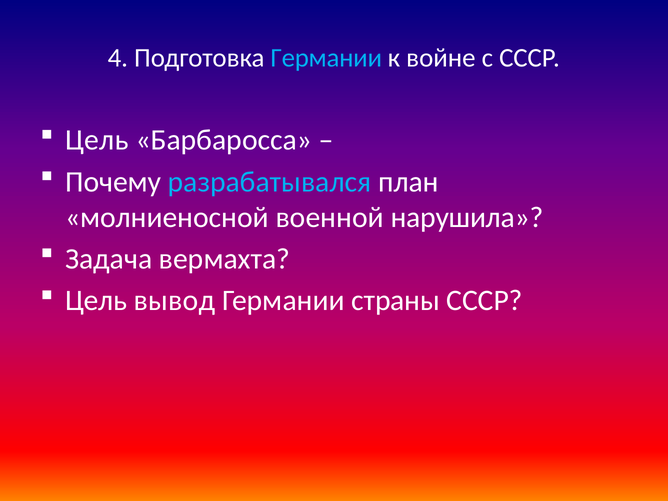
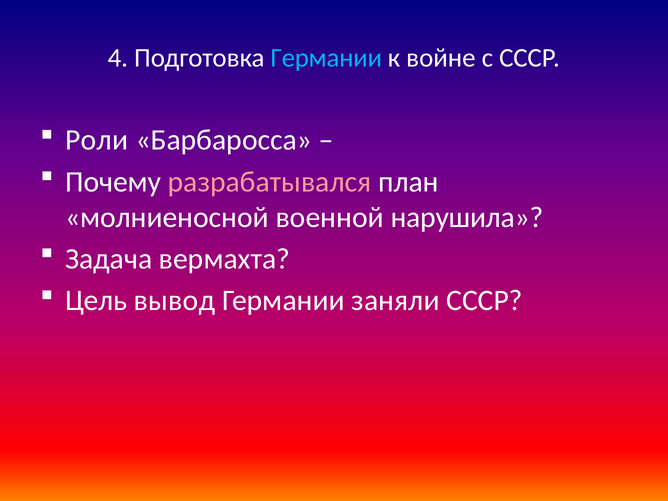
Цель: Цель -> Роли (97, 140)
разрабатывался colour: light blue -> pink (270, 182)
страны: страны -> заняли (396, 301)
